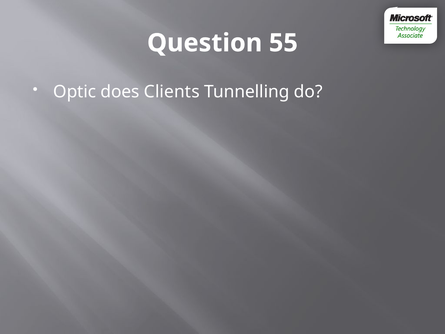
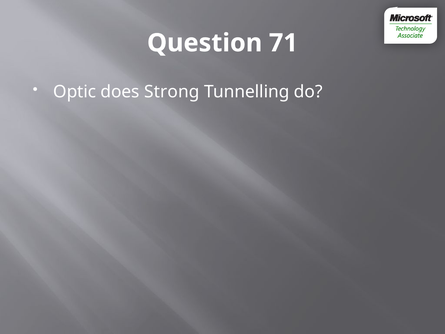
55: 55 -> 71 (283, 43)
Clients: Clients -> Strong (172, 92)
